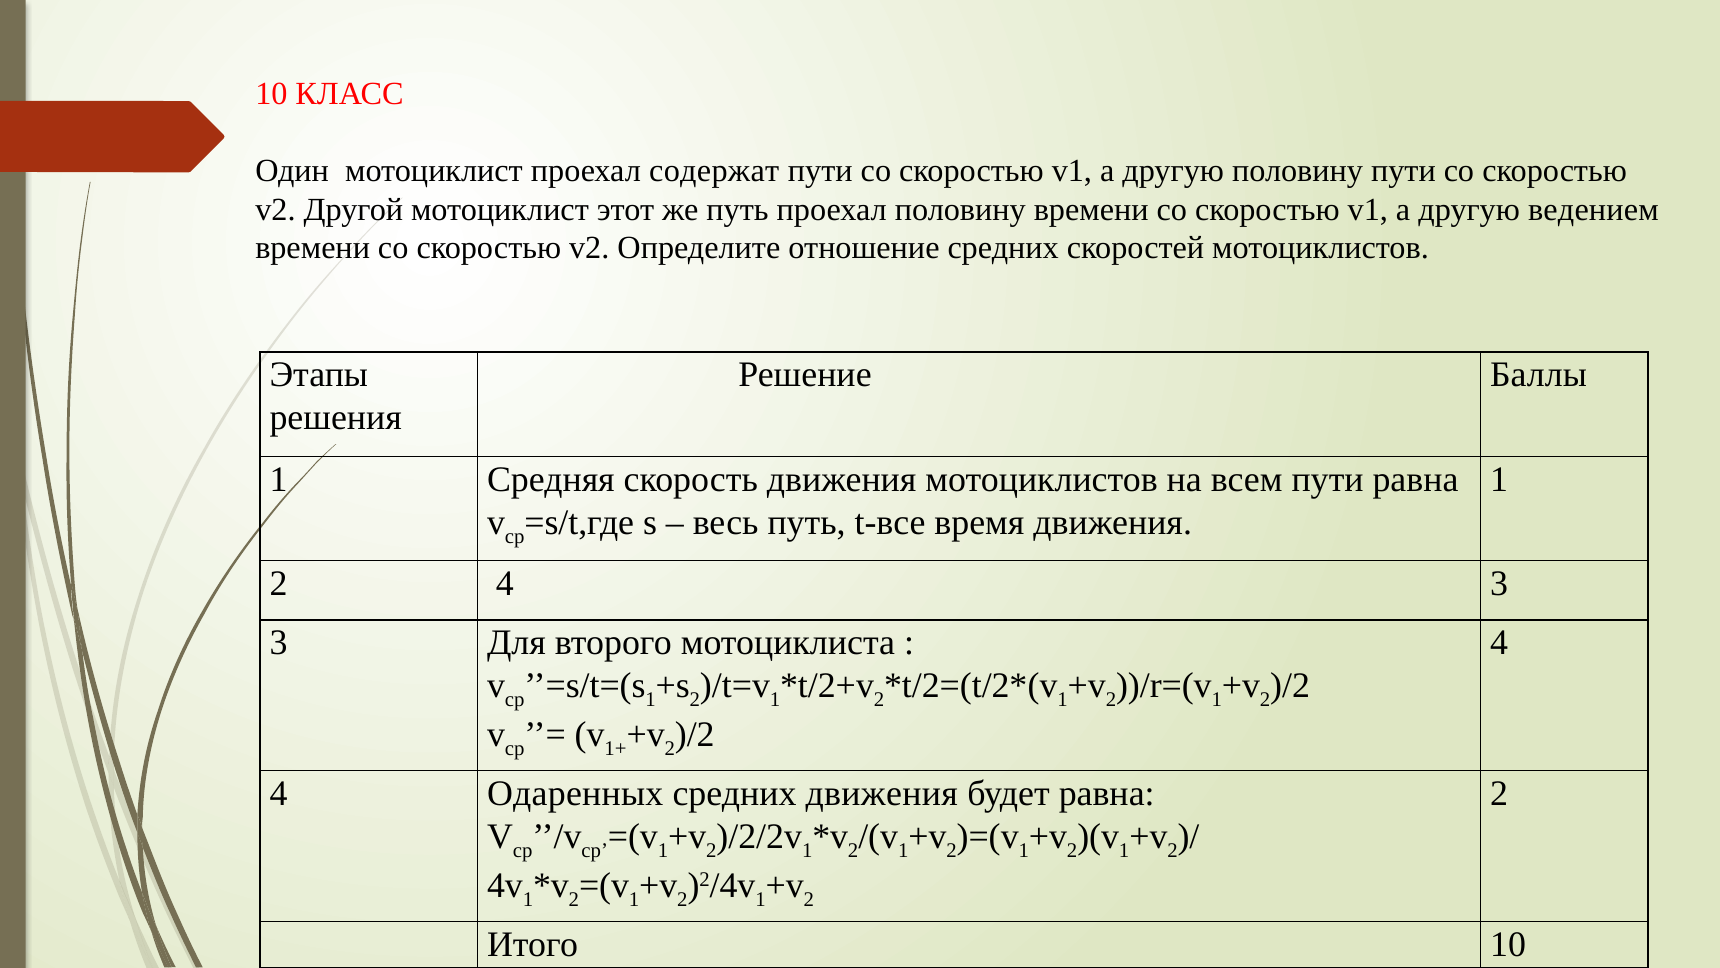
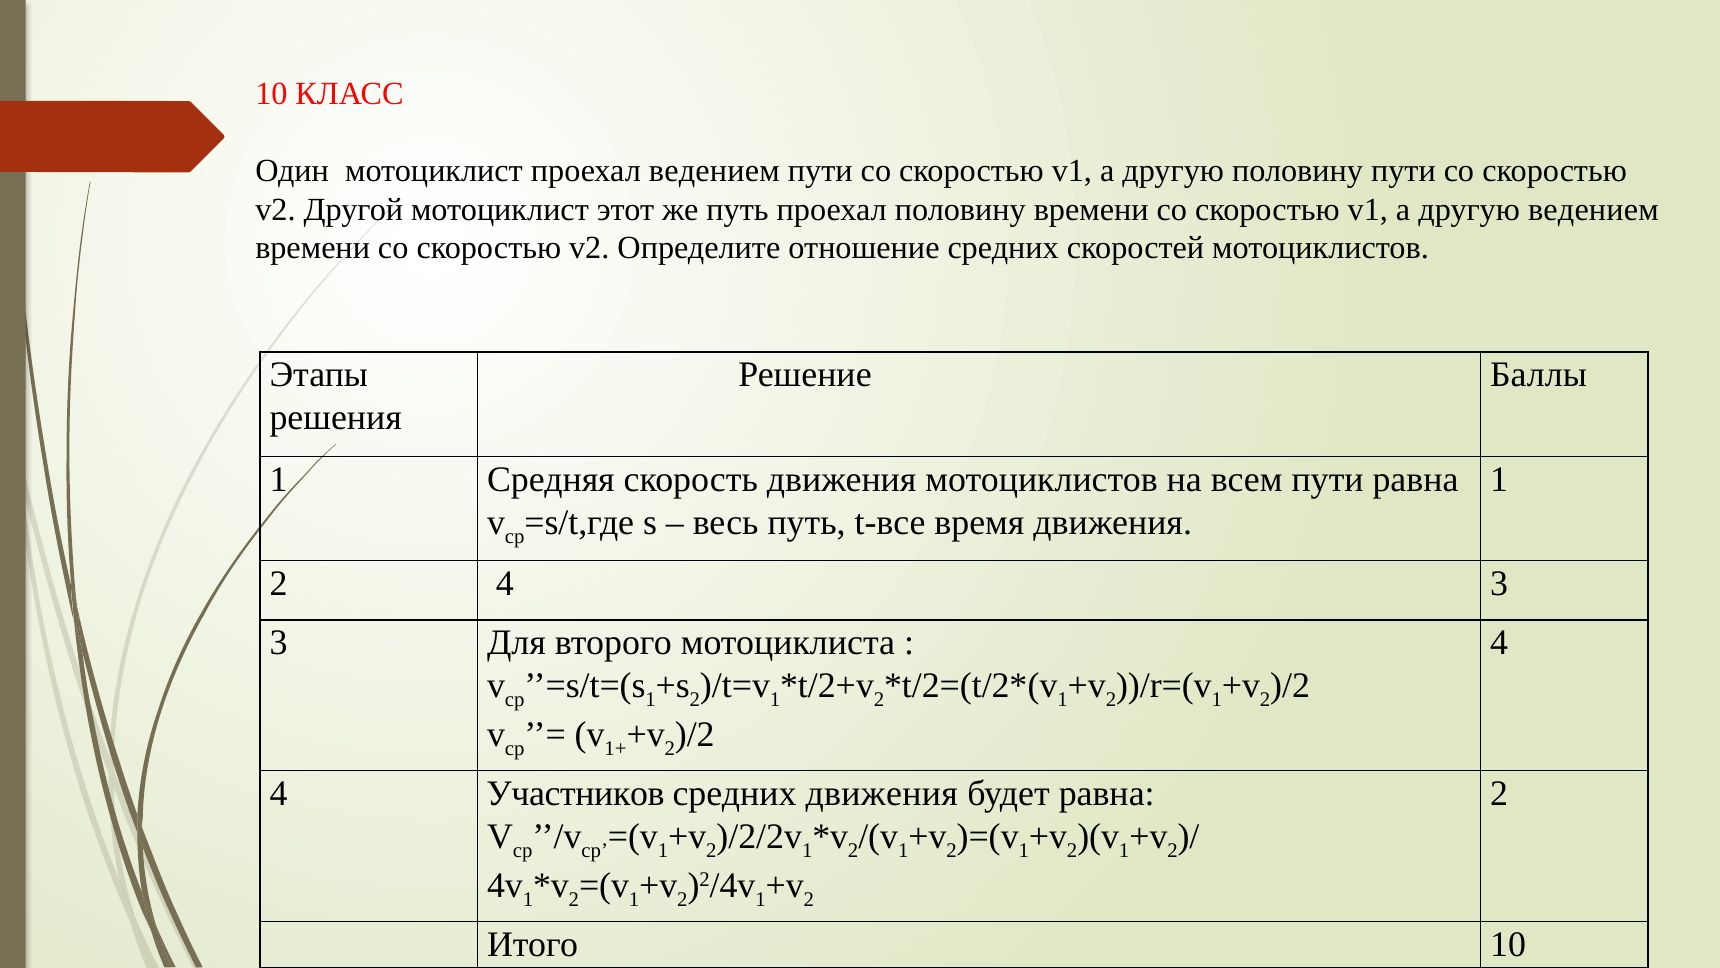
проехал содержат: содержат -> ведением (714, 171)
Одаренных: Одаренных -> Участников (575, 793)
